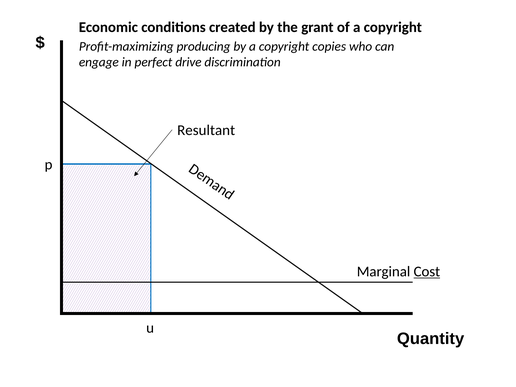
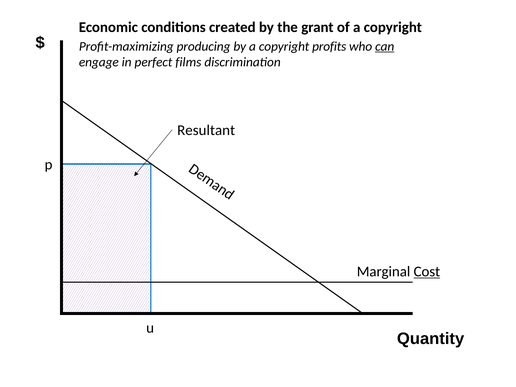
copies: copies -> profits (329, 46)
can underline: none -> present (385, 46)
drive: drive -> films (188, 62)
